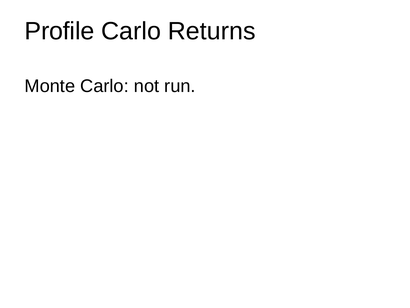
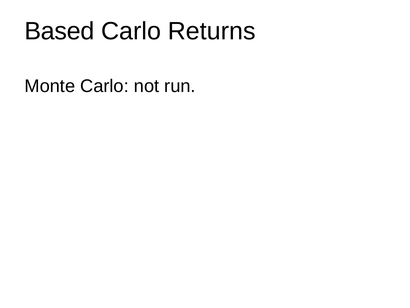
Profile: Profile -> Based (59, 31)
